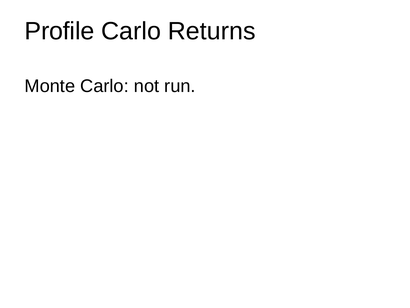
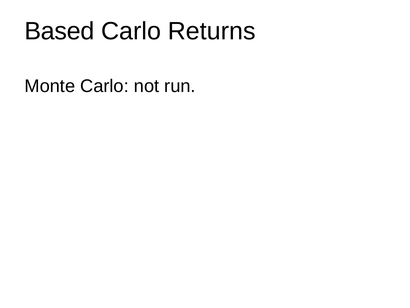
Profile: Profile -> Based (59, 31)
